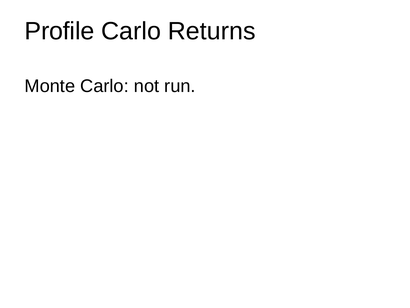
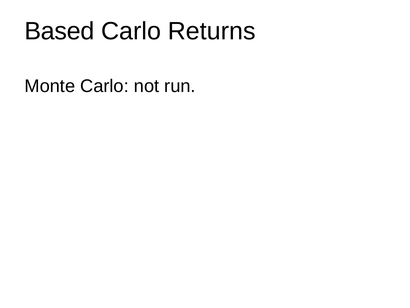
Profile: Profile -> Based (59, 31)
